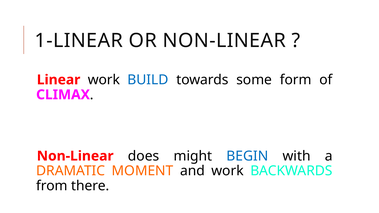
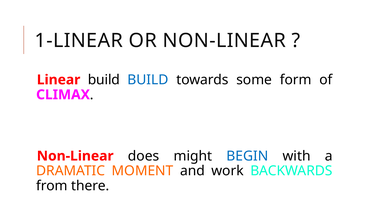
Linear work: work -> build (104, 80)
